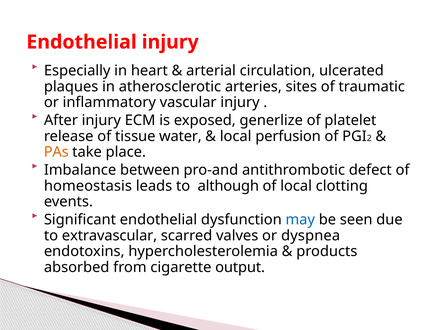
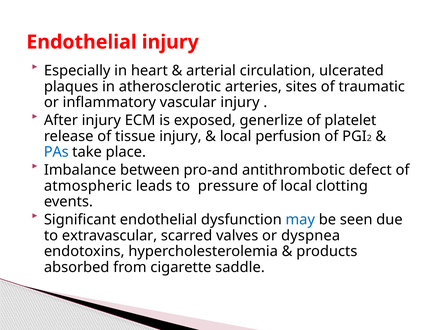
tissue water: water -> injury (180, 136)
PAs colour: orange -> blue (56, 152)
homeostasis: homeostasis -> atmospheric (88, 186)
although: although -> pressure (228, 186)
output: output -> saddle (240, 267)
